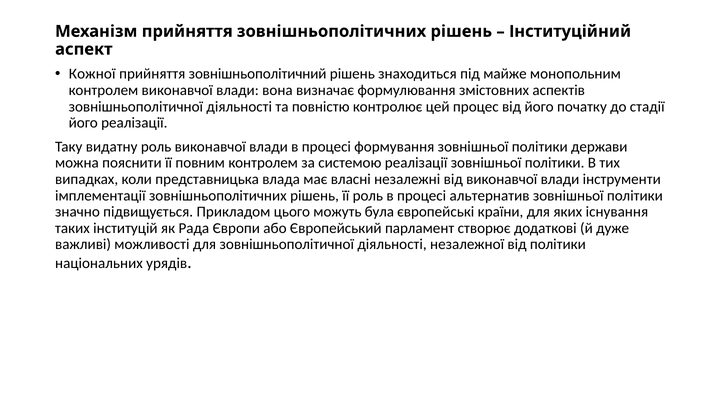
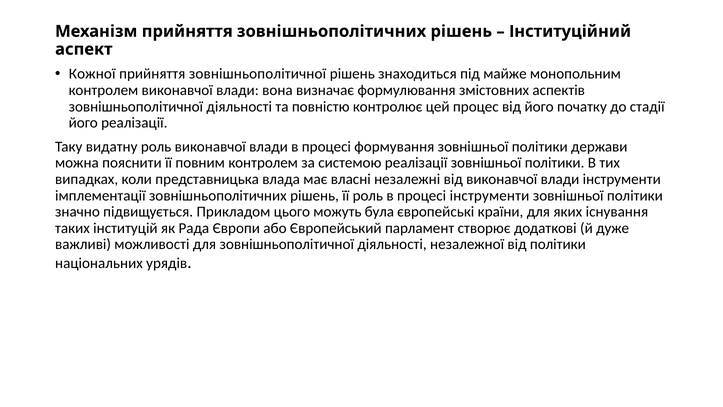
прийняття зовнішньополітичний: зовнішньополітичний -> зовнішньополітичної (258, 74)
процесі альтернатив: альтернатив -> інструменти (490, 195)
